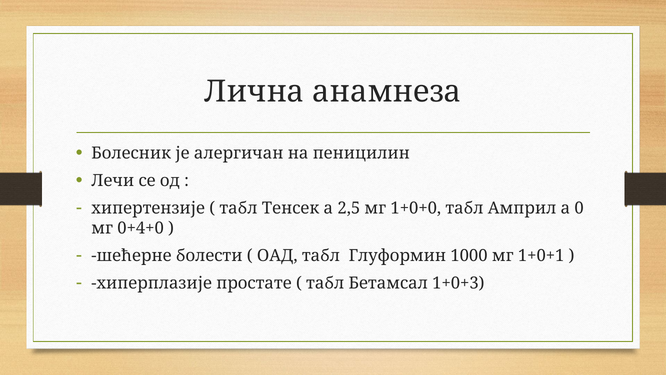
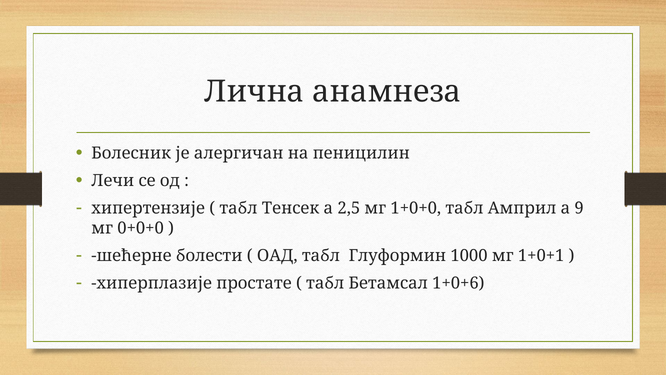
0: 0 -> 9 (579, 208)
0+4+0: 0+4+0 -> 0+0+0 (141, 228)
1+0+3: 1+0+3 -> 1+0+6 (458, 283)
